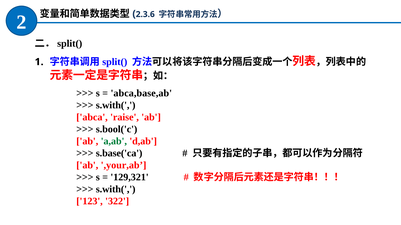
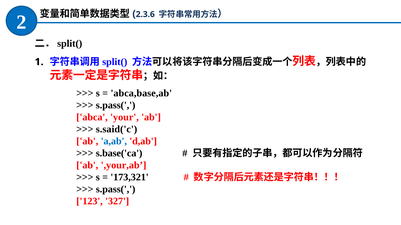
s.with(: s.with( -> s.pass( (116, 105)
raise: raise -> your (125, 117)
s.bool('c: s.bool('c -> s.said('c (117, 129)
a,ab colour: green -> blue (114, 141)
129,321: 129,321 -> 173,321 (130, 178)
s.with(: s.with( -> s.pass( (116, 190)
322: 322 -> 327 (117, 202)
